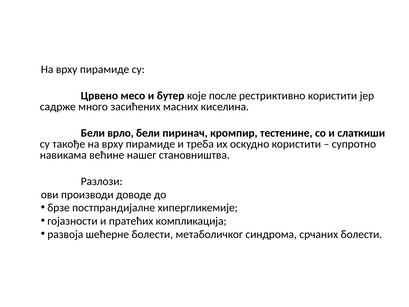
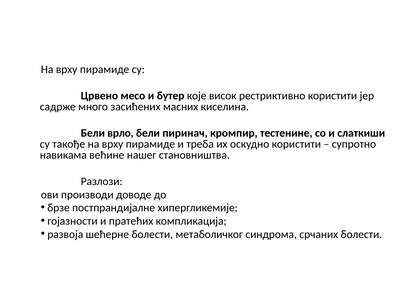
после: после -> висок (223, 96)
